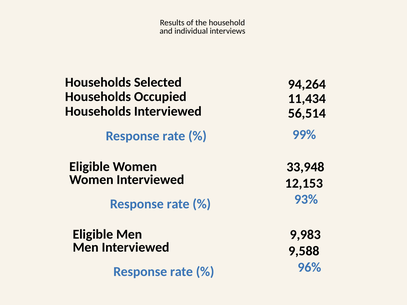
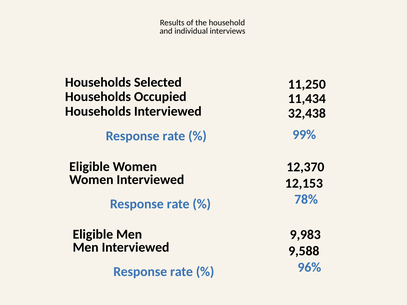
94,264: 94,264 -> 11,250 (307, 84)
56,514: 56,514 -> 32,438 (307, 114)
33,948: 33,948 -> 12,370 (305, 167)
93%: 93% -> 78% (306, 200)
